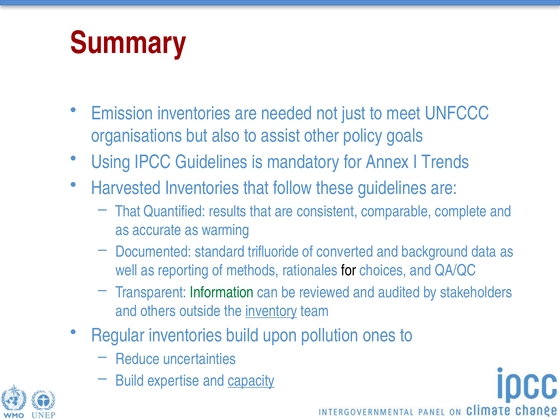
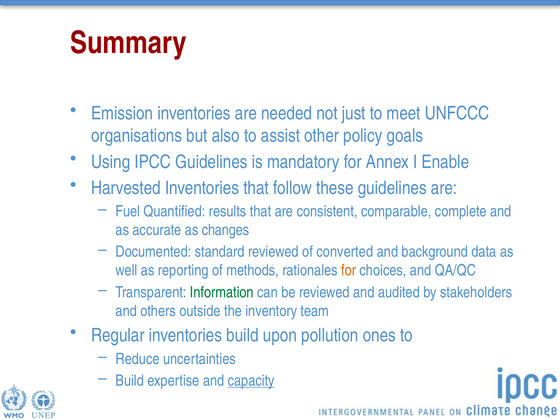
Trends: Trends -> Enable (445, 162)
That: That -> Fuel (128, 211)
warming: warming -> changes (225, 230)
standard trifluoride: trifluoride -> reviewed (273, 252)
for colour: black -> orange (349, 271)
inventory underline: present -> none (271, 311)
